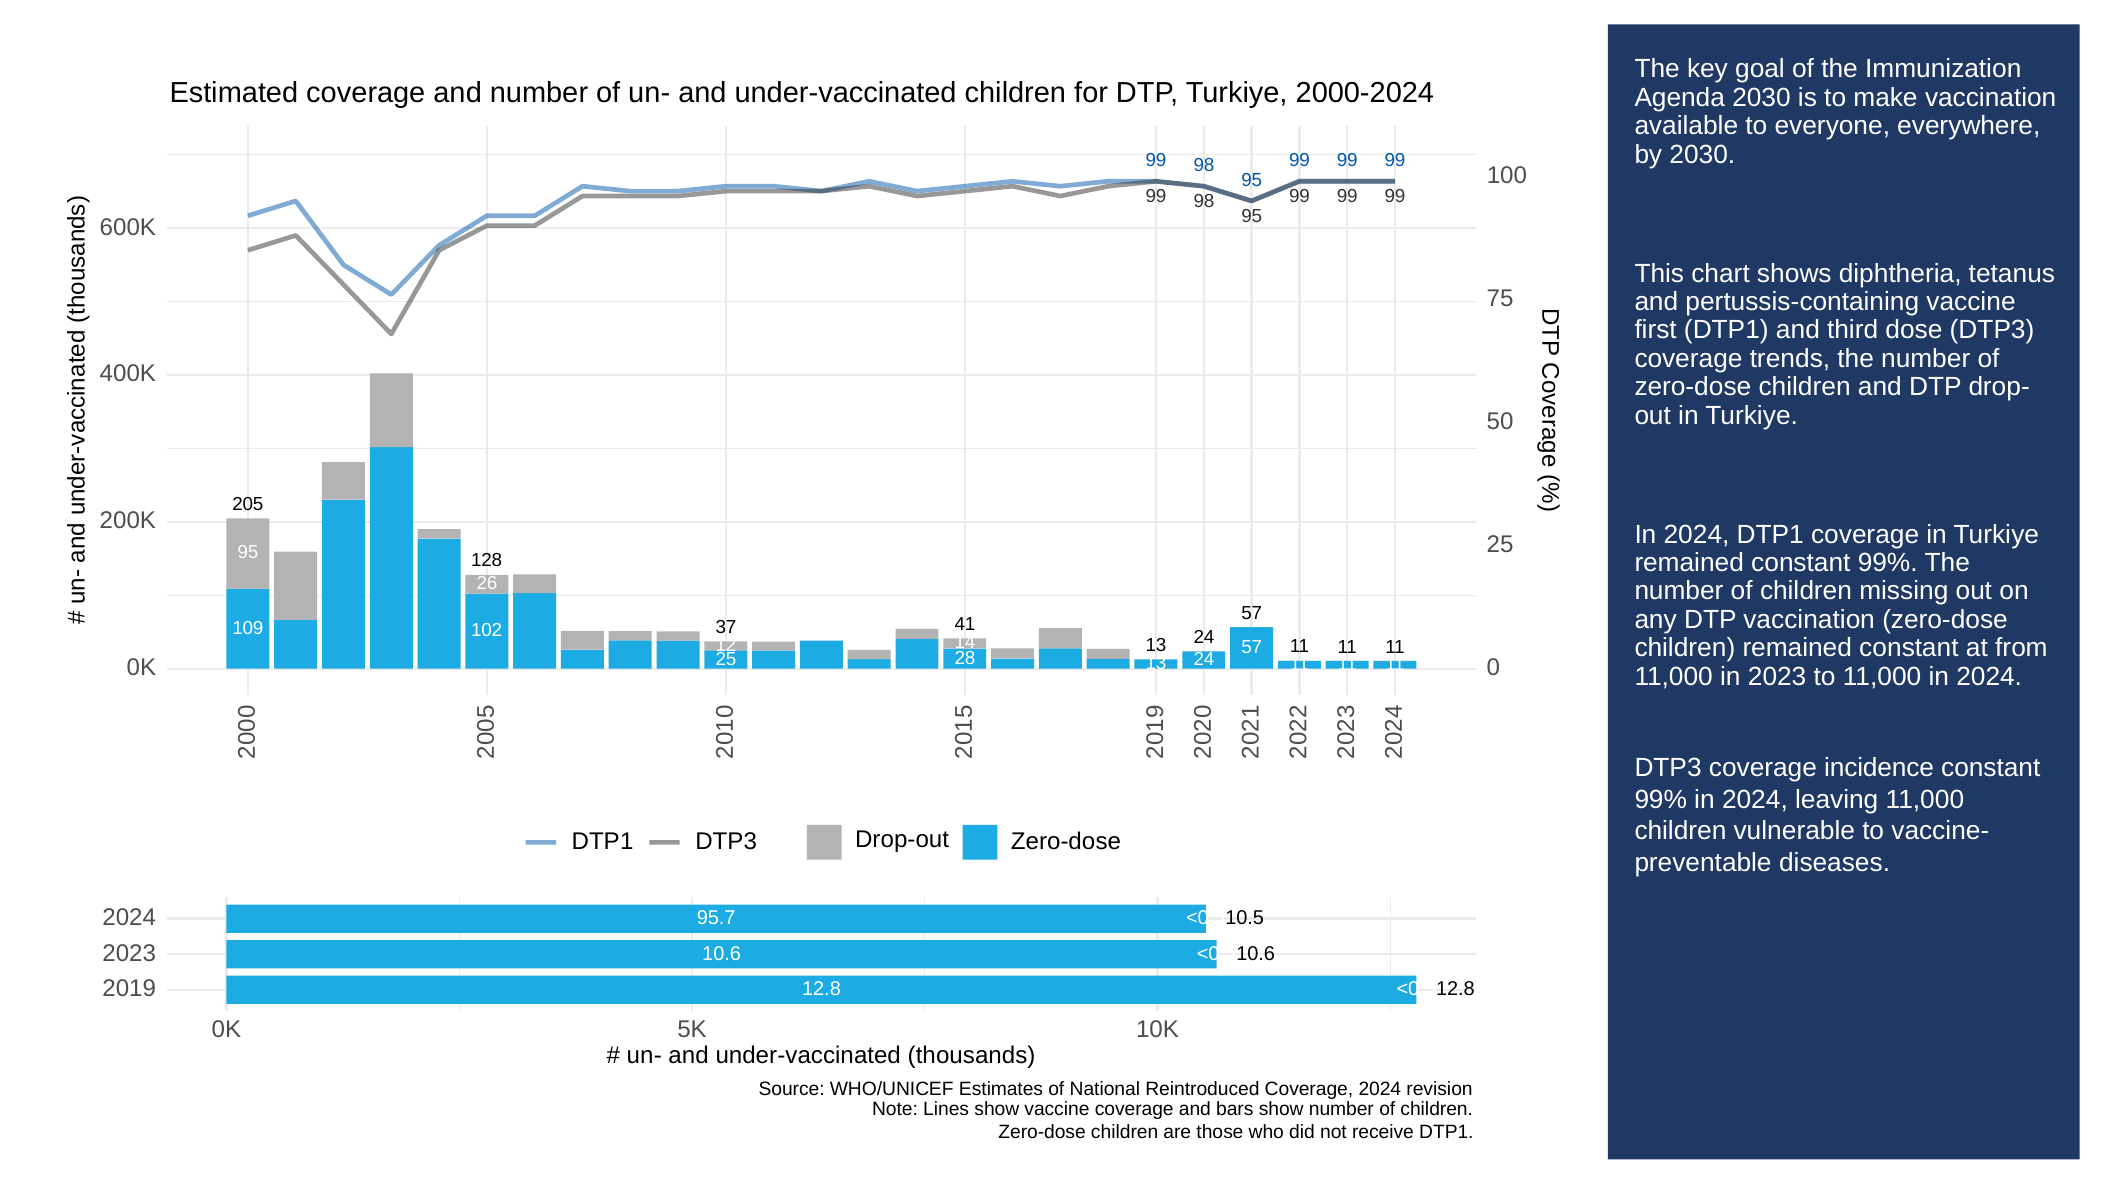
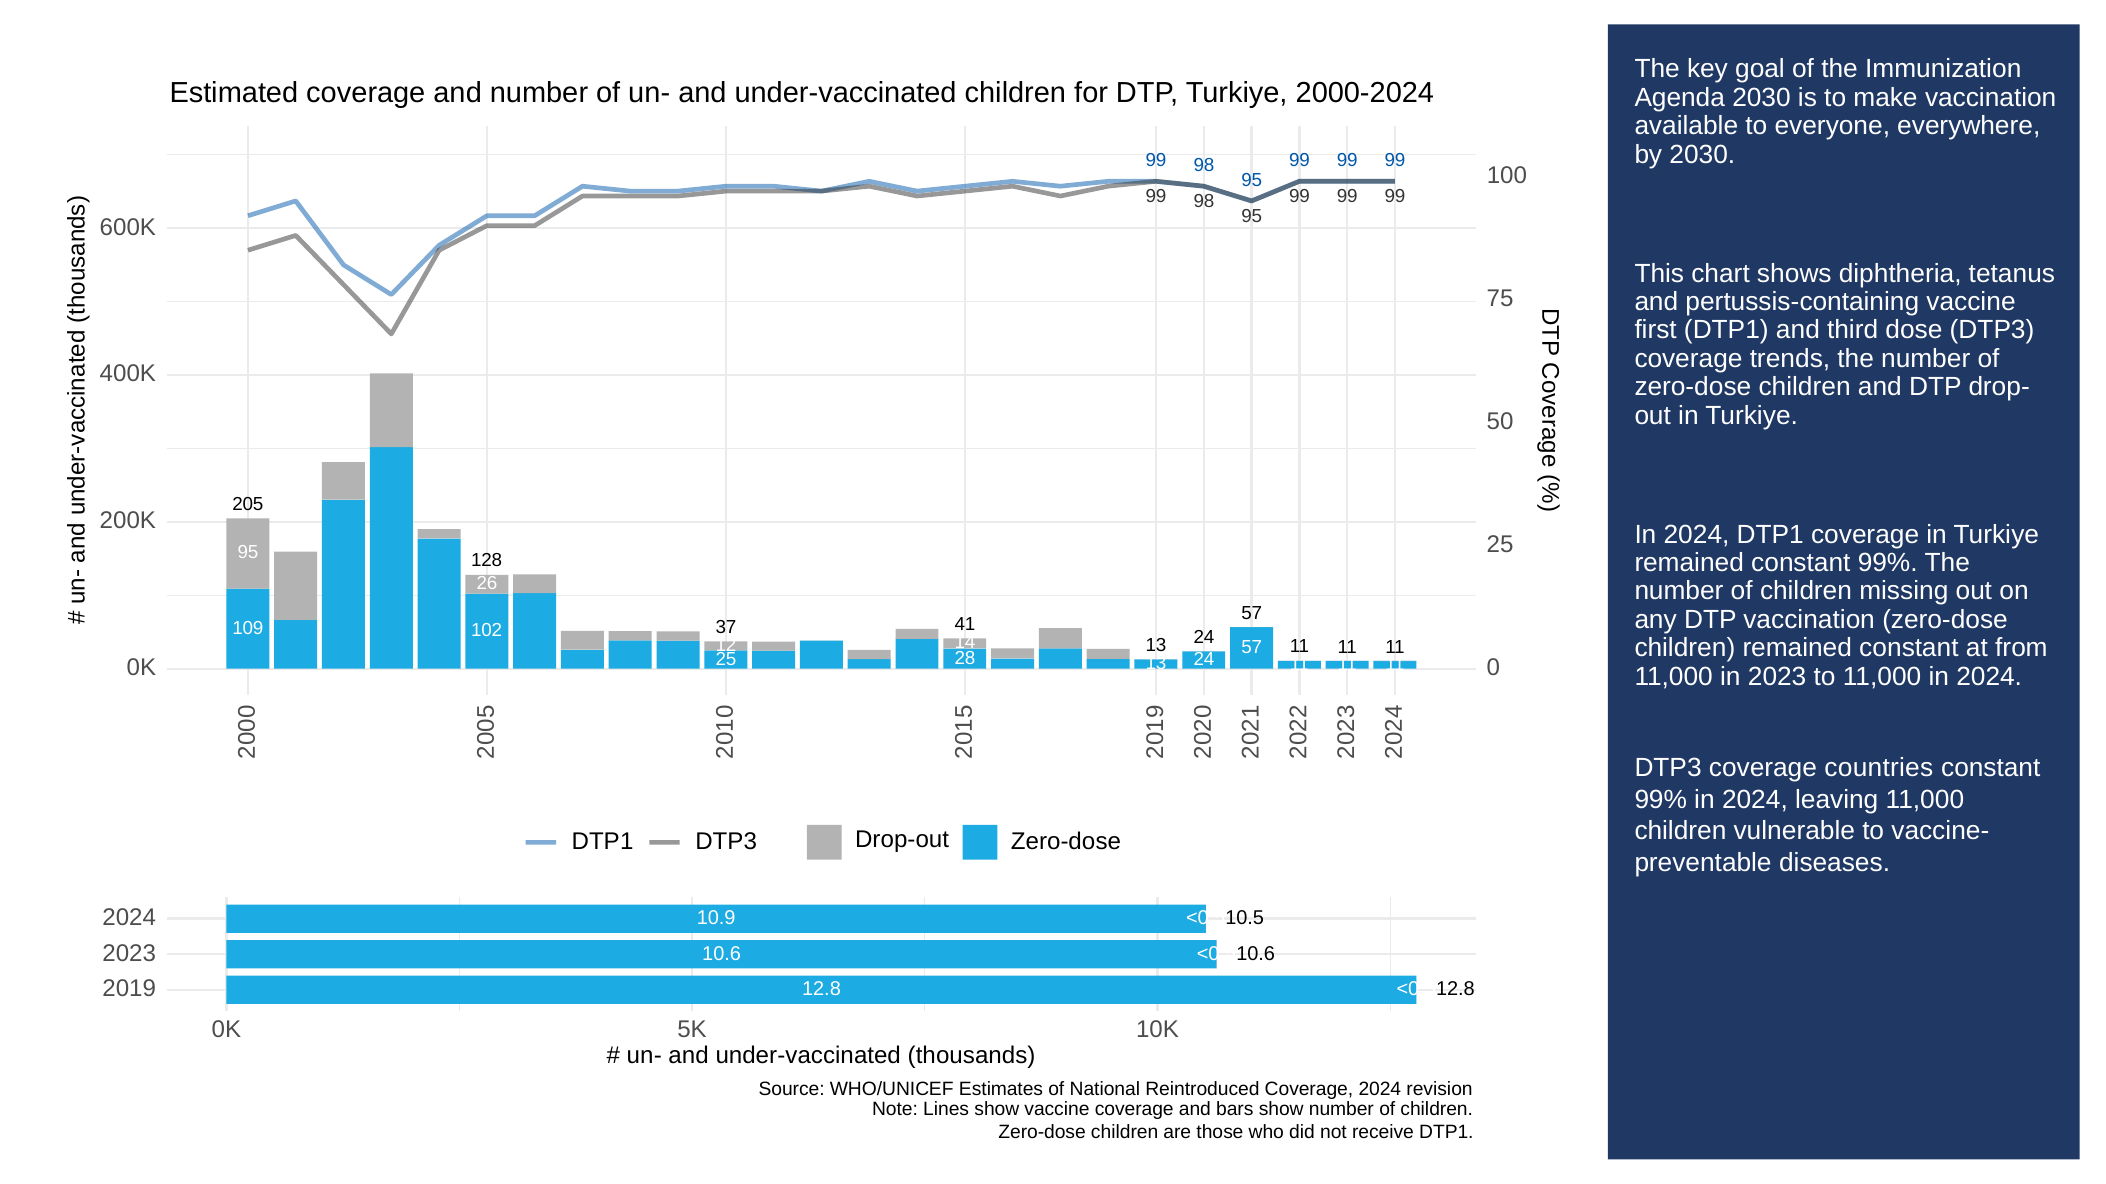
incidence: incidence -> countries (1879, 768)
95.7: 95.7 -> 10.9 (716, 918)
